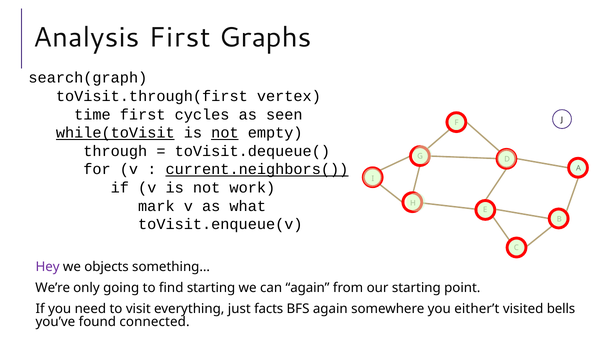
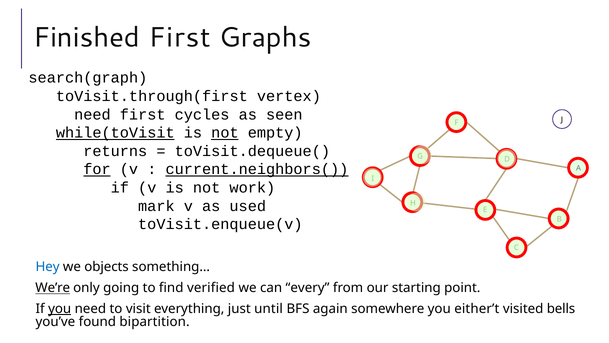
Analysis: Analysis -> Finished (87, 37)
time: time -> need (92, 114)
through: through -> returns (115, 151)
for underline: none -> present (97, 169)
what: what -> used (248, 206)
Hey colour: purple -> blue (48, 267)
We’re underline: none -> present (53, 288)
find starting: starting -> verified (211, 288)
can again: again -> every (308, 288)
you underline: none -> present (60, 309)
facts: facts -> until (269, 309)
connected: connected -> bipartition (155, 321)
